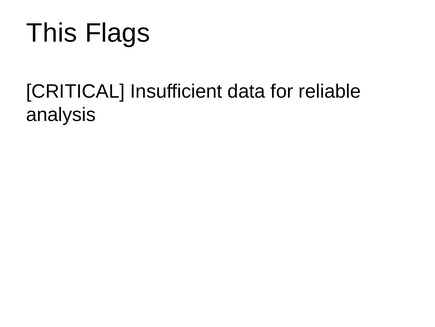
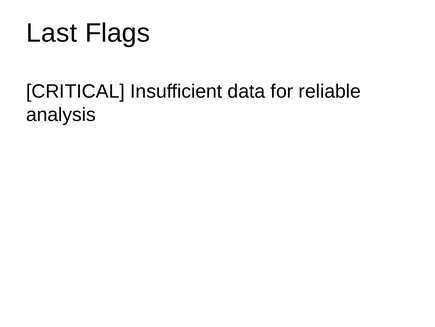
This: This -> Last (52, 33)
